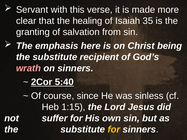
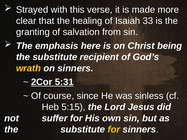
Servant: Servant -> Strayed (32, 10)
35: 35 -> 33 (148, 21)
wrath colour: pink -> yellow (28, 68)
5:40: 5:40 -> 5:31 (64, 82)
1:15: 1:15 -> 5:15 (73, 107)
